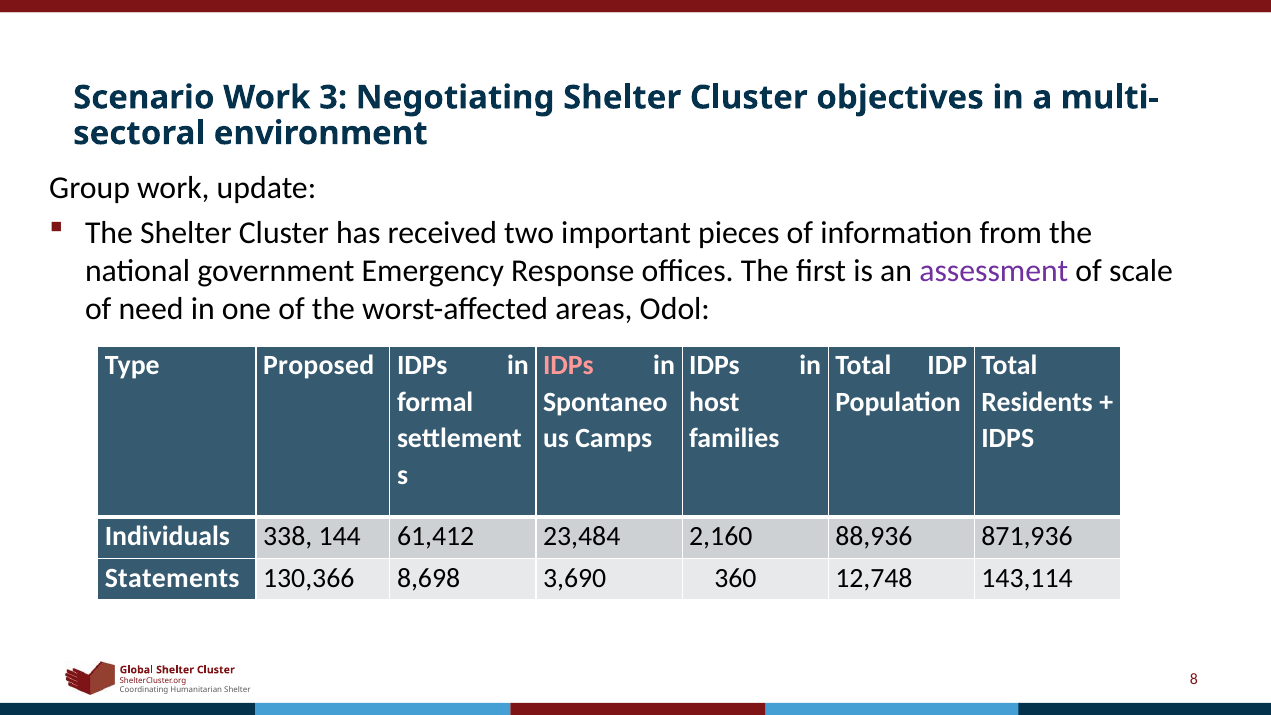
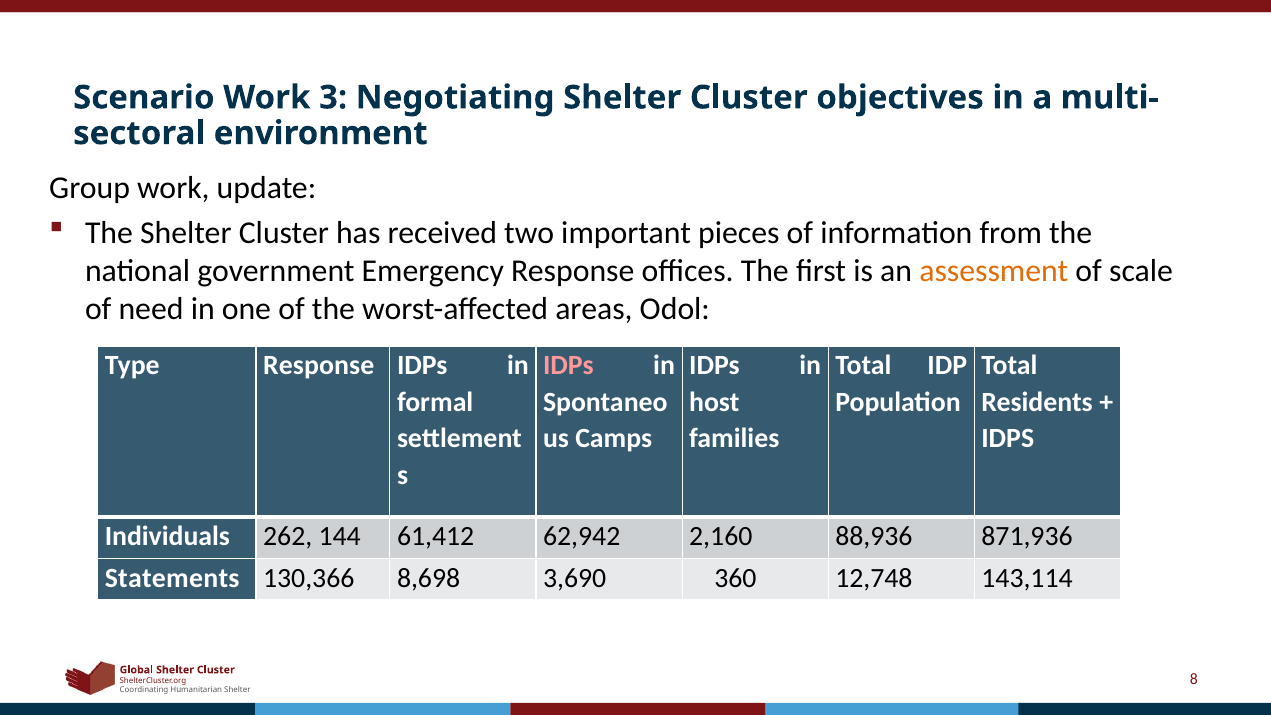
assessment colour: purple -> orange (994, 271)
Type Proposed: Proposed -> Response (319, 366)
338: 338 -> 262 (288, 537)
23,484: 23,484 -> 62,942 (582, 537)
